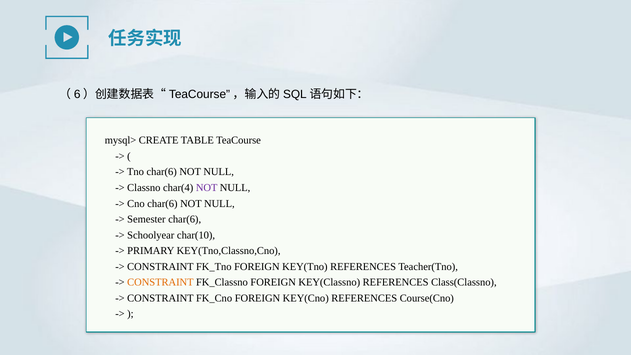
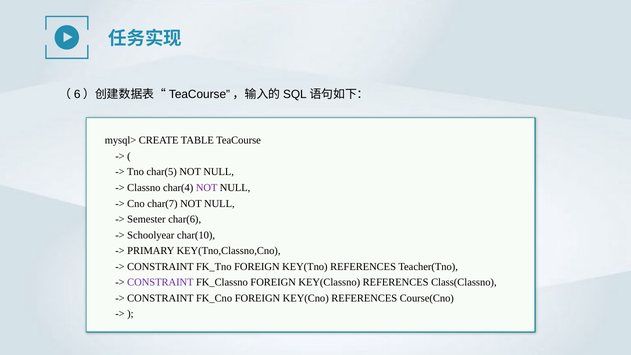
Tno char(6: char(6 -> char(5 (162, 172)
Cno char(6: char(6 -> char(7 (162, 204)
CONSTRAINT colour: orange -> purple (160, 282)
